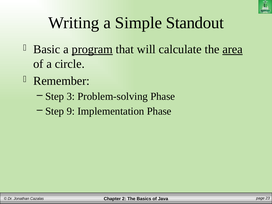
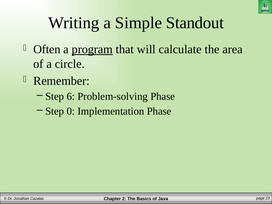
Basic: Basic -> Often (47, 49)
area underline: present -> none (233, 49)
3: 3 -> 6 (71, 96)
9: 9 -> 0 (71, 111)
